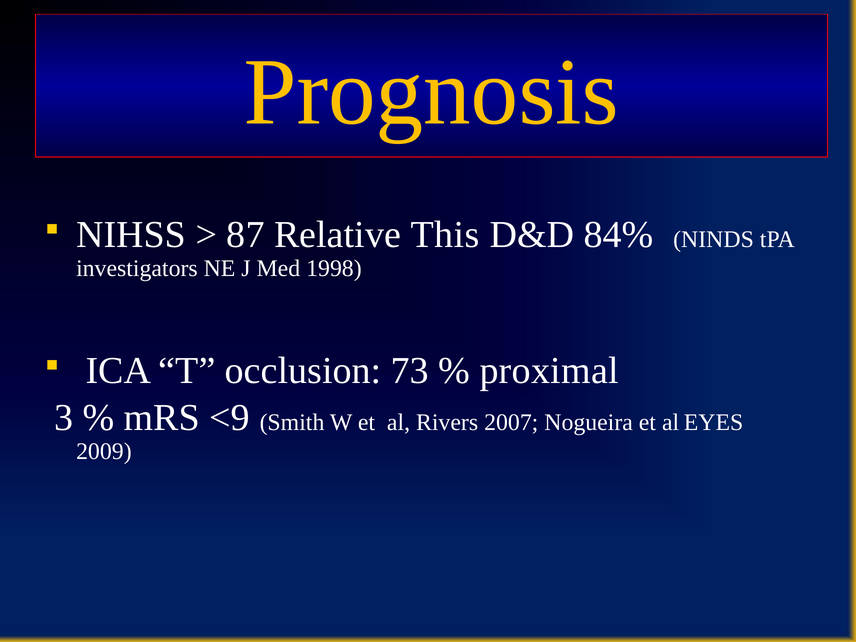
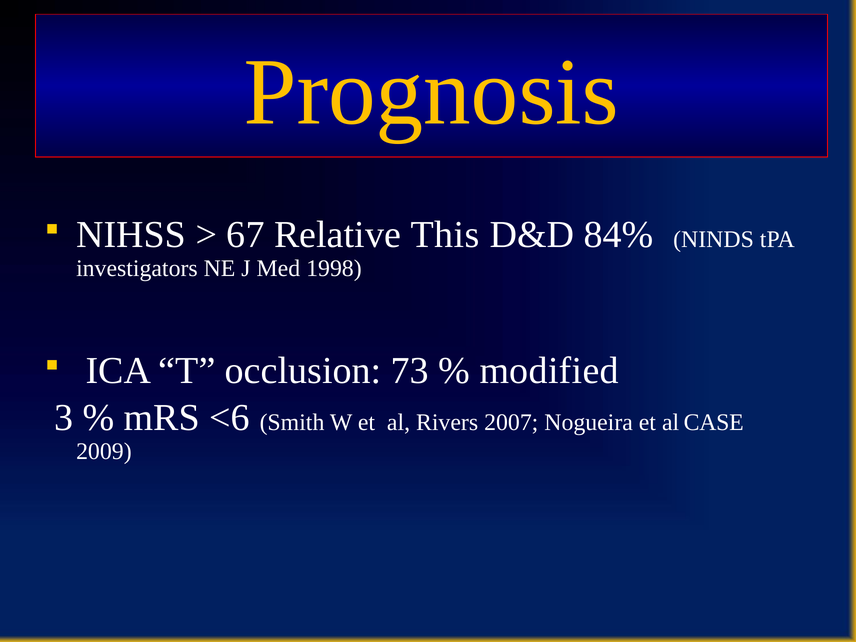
87: 87 -> 67 (246, 235)
proximal: proximal -> modified (549, 371)
<9: <9 -> <6 (230, 418)
EYES: EYES -> CASE (714, 423)
